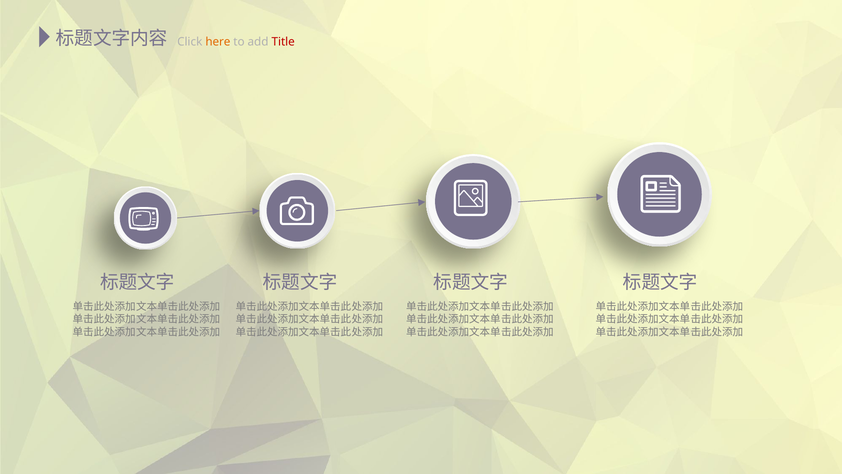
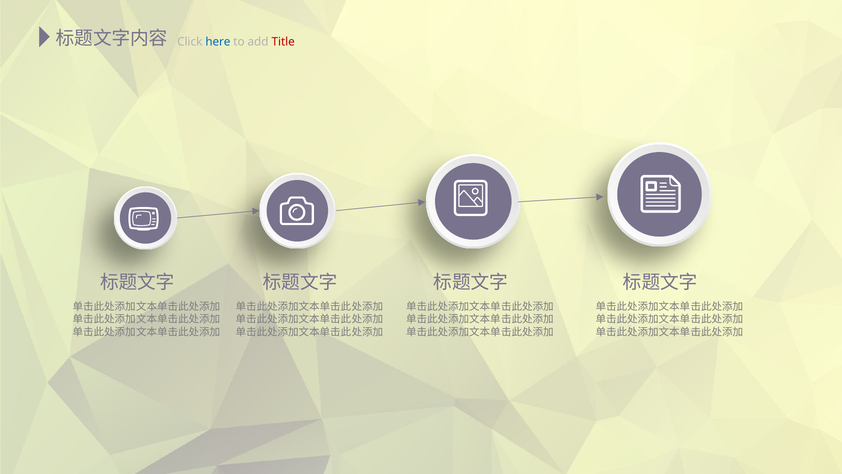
here colour: orange -> blue (218, 42)
